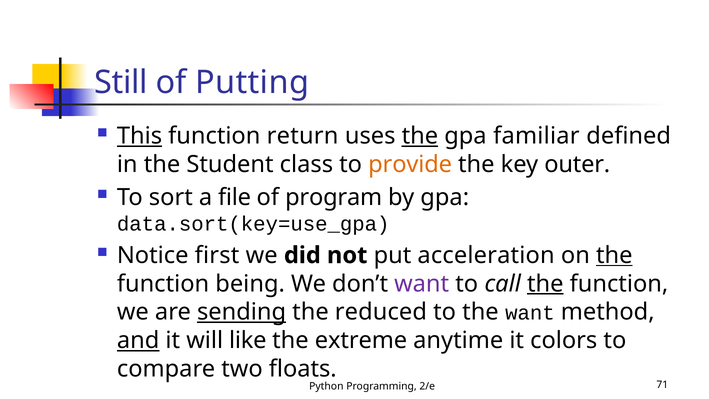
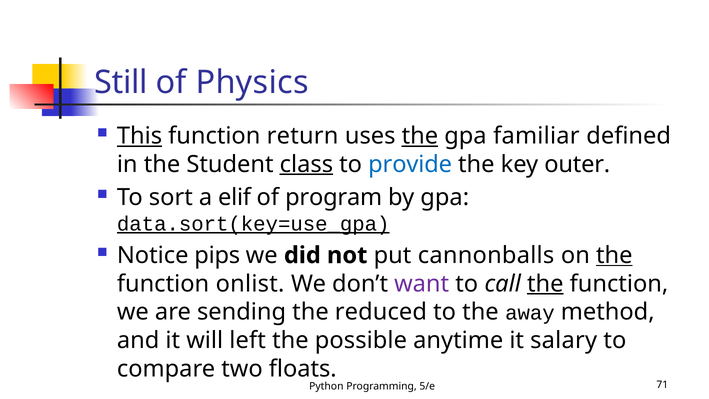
Putting: Putting -> Physics (252, 82)
class underline: none -> present (306, 164)
provide colour: orange -> blue (410, 164)
file: file -> elif (235, 197)
data.sort(key=use_gpa underline: none -> present (253, 224)
first: first -> pips (217, 255)
acceleration: acceleration -> cannonballs (486, 255)
being: being -> onlist (250, 284)
sending underline: present -> none (242, 312)
the want: want -> away (530, 313)
and underline: present -> none (138, 340)
like: like -> left (248, 340)
extreme: extreme -> possible (361, 340)
colors: colors -> salary (564, 340)
2/e: 2/e -> 5/e (427, 386)
